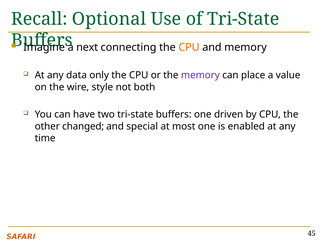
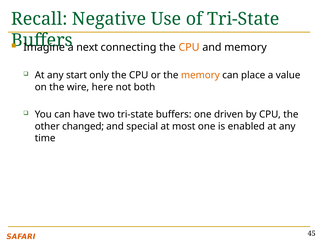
Optional: Optional -> Negative (109, 19)
data: data -> start (77, 75)
memory colour: purple -> orange (200, 75)
style: style -> here (102, 87)
